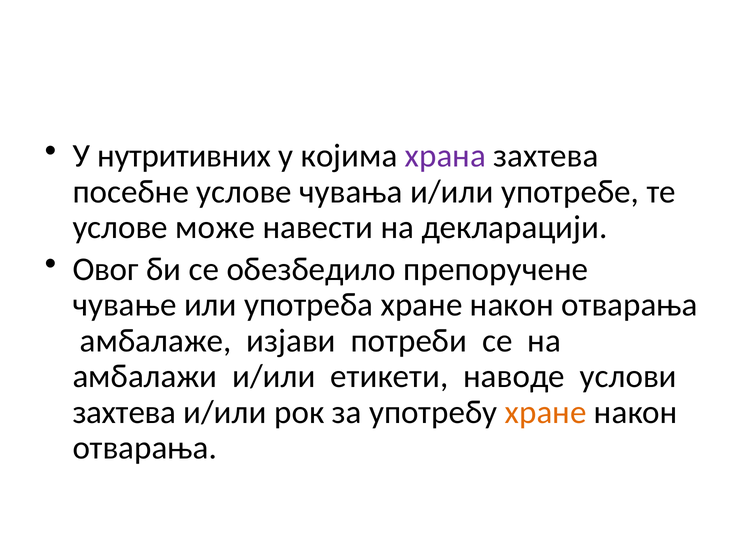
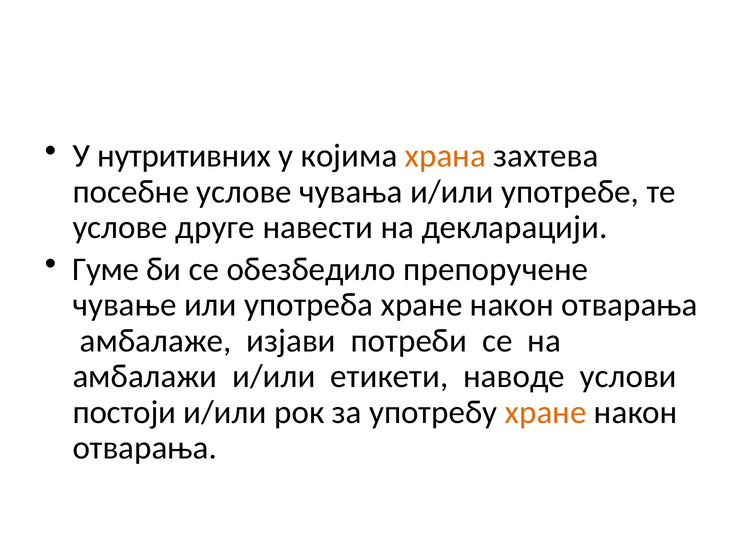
хрaнa colour: purple -> orange (445, 156)
мoжe: мoжe -> друге (215, 228)
Овог: Овог -> Гумe (106, 269)
захтева: захтева -> постоји (124, 412)
